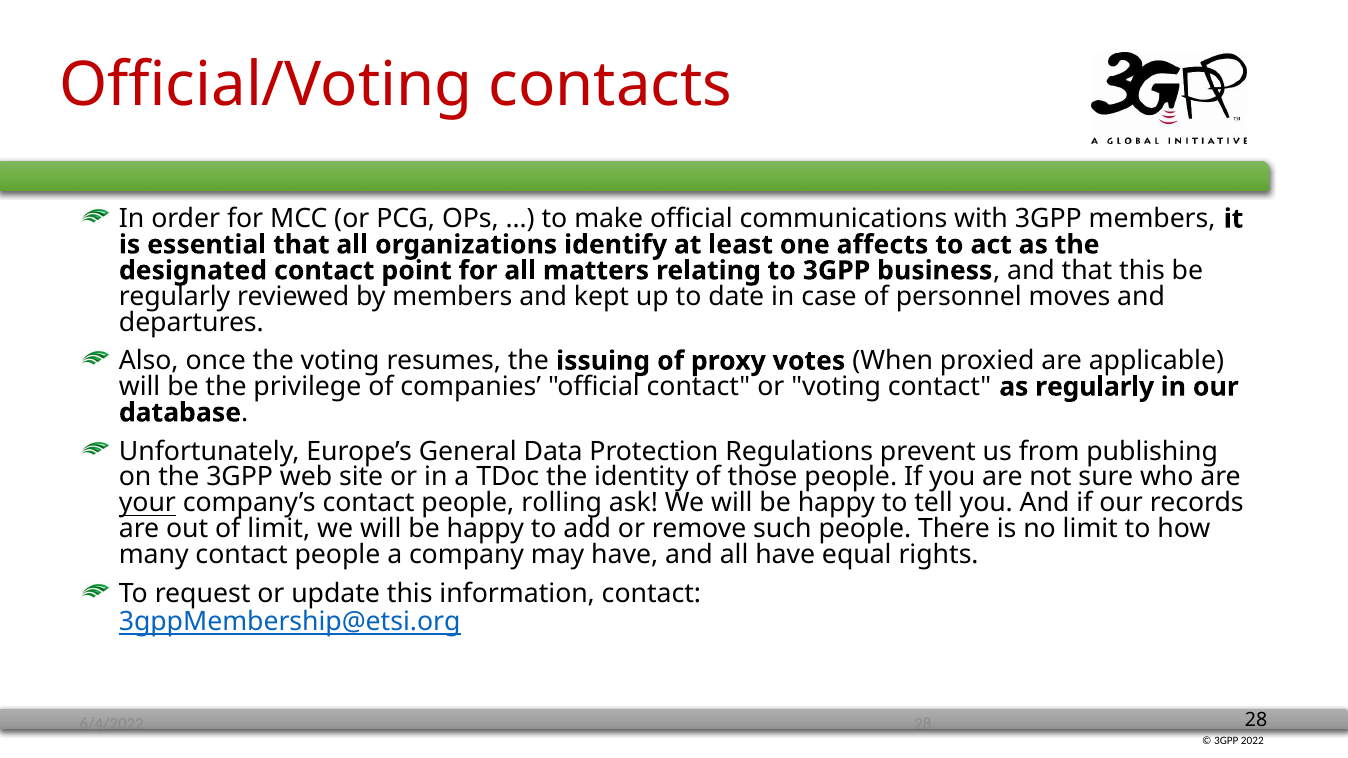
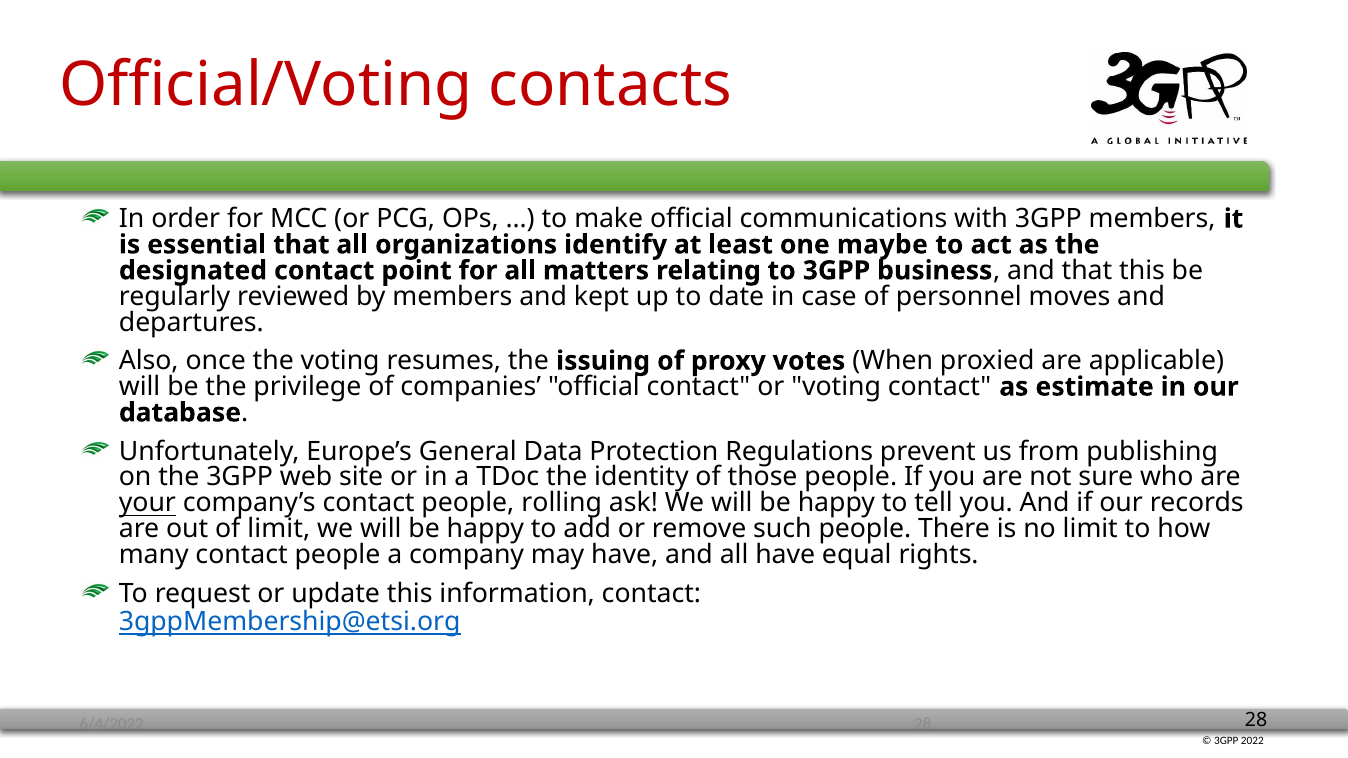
affects: affects -> maybe (882, 245)
as regularly: regularly -> estimate (1095, 387)
